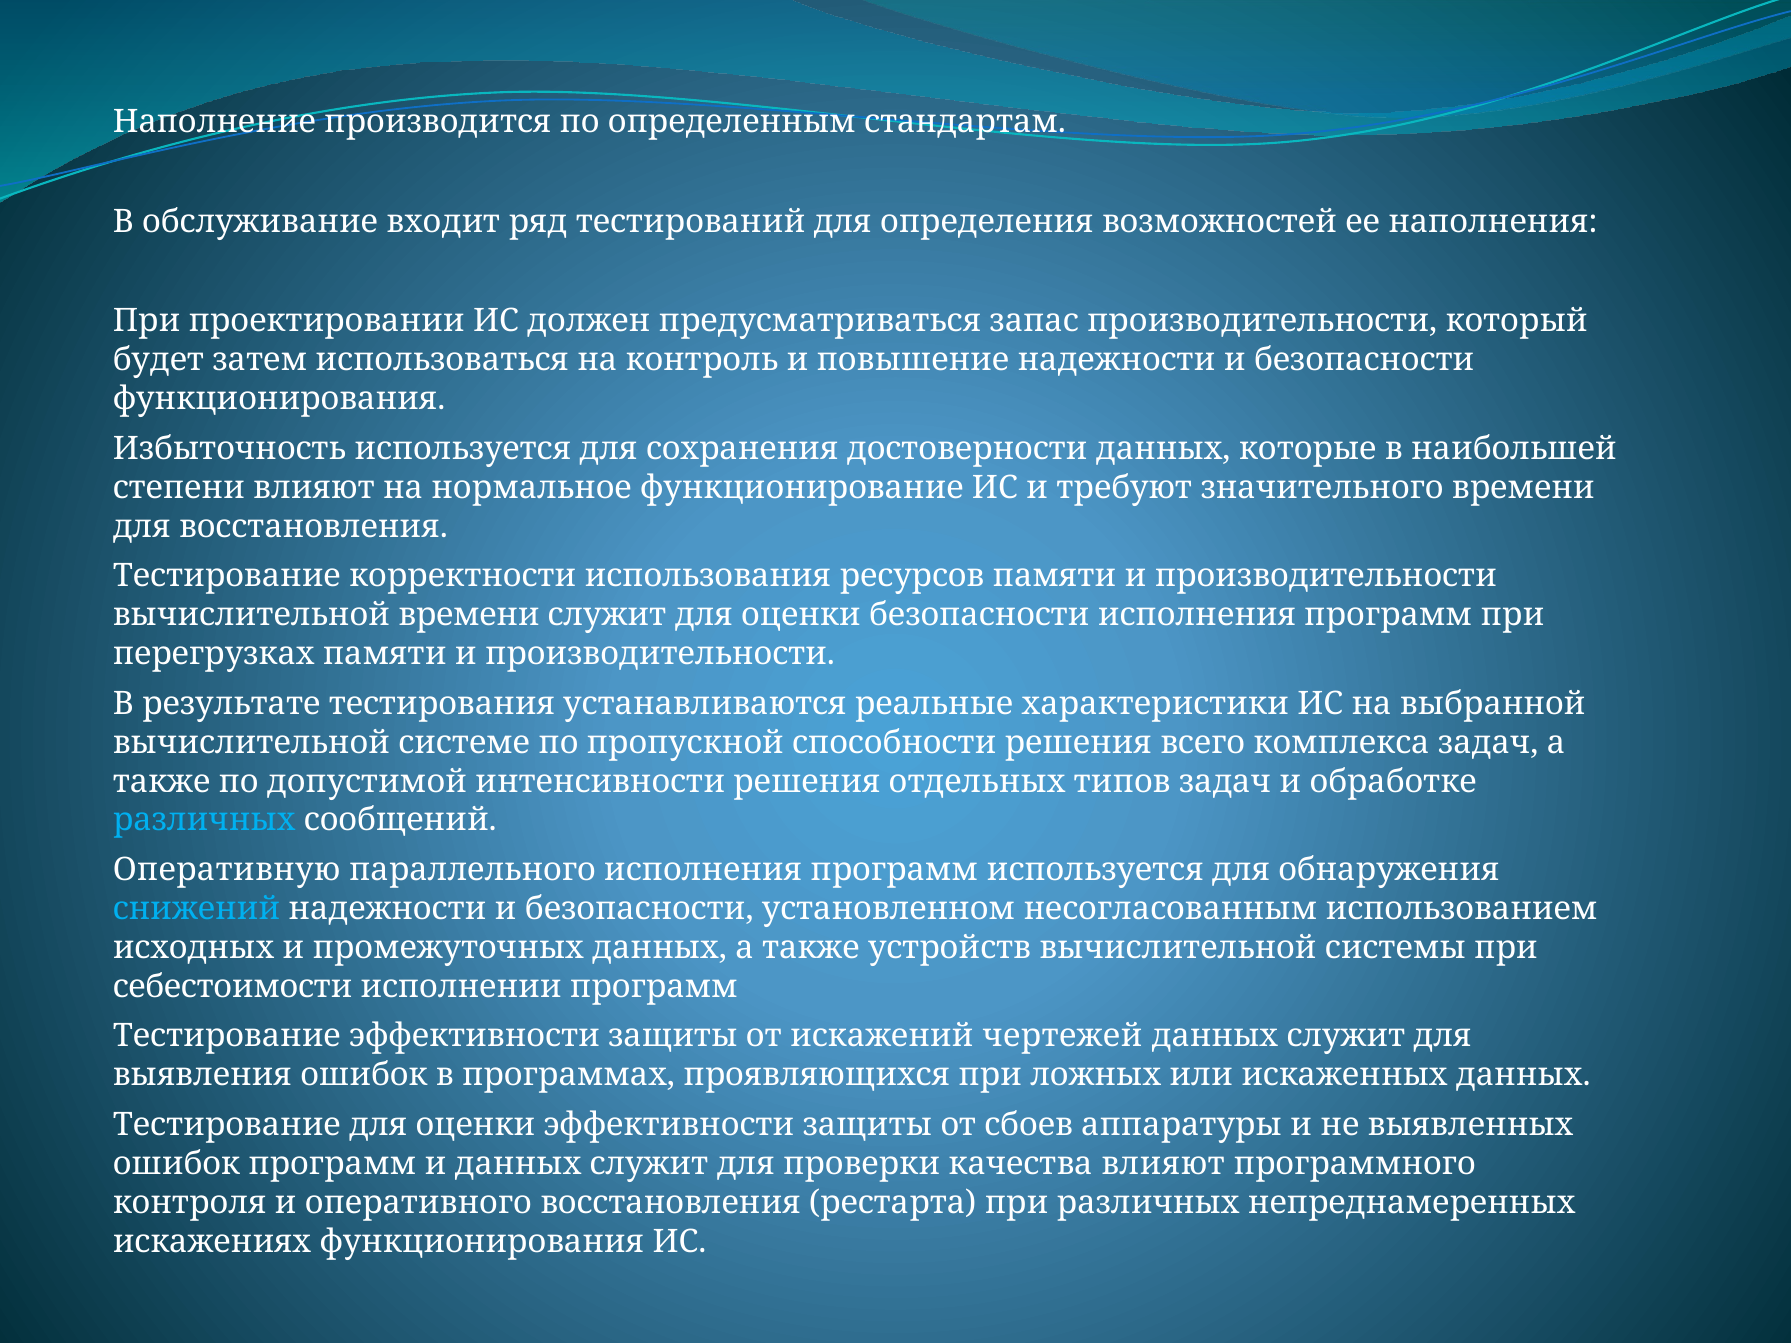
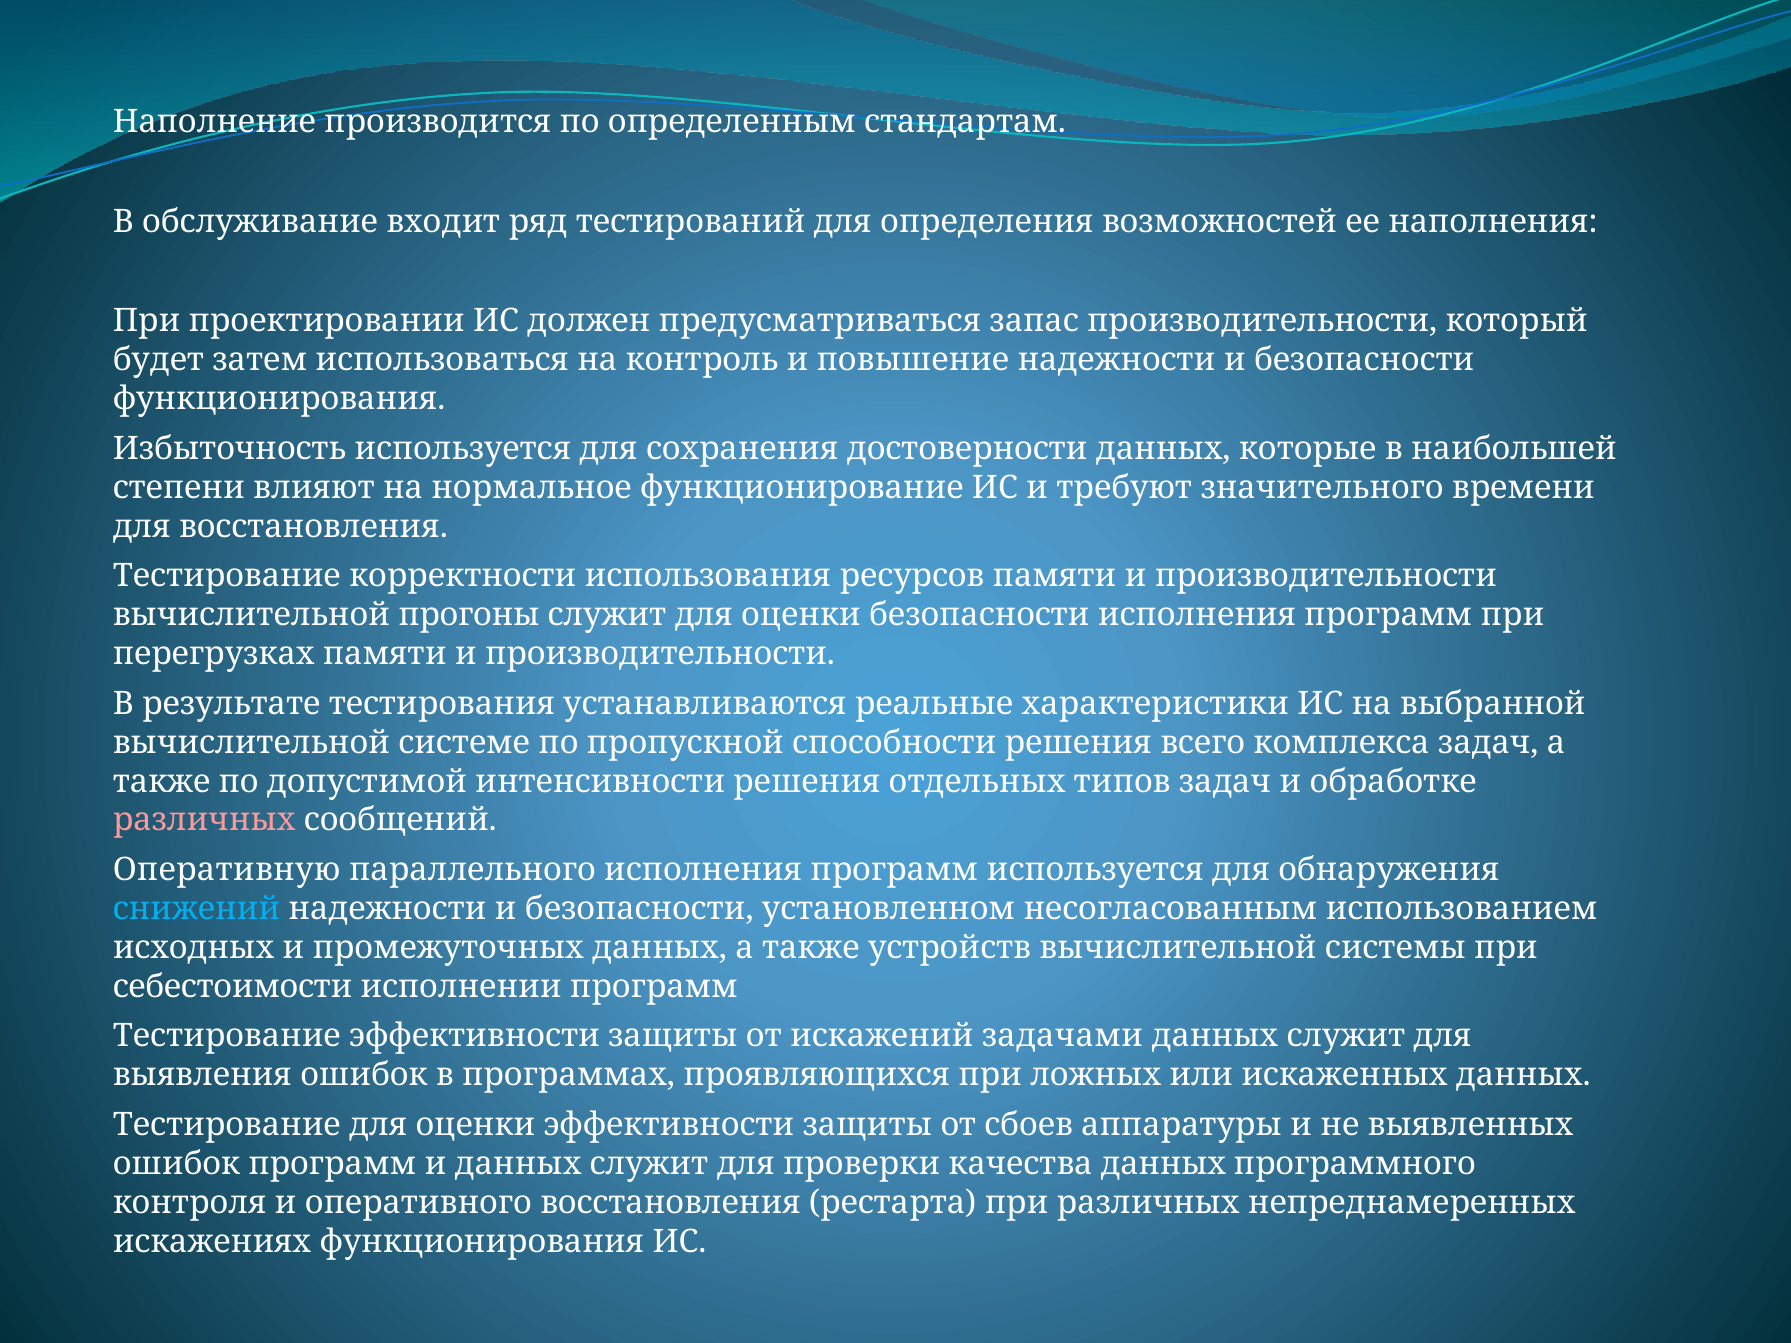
вычислительной времени: времени -> прогоны (469, 615)
различных colour: light blue -> pink (204, 820)
чертежей: чертежей -> задачами (1062, 1036)
качества влияют: влияют -> данных (1163, 1164)
